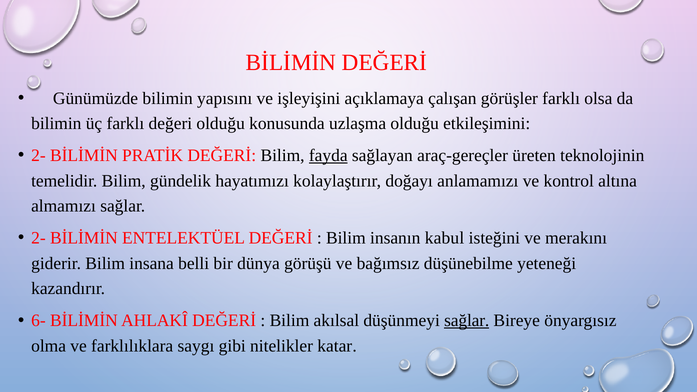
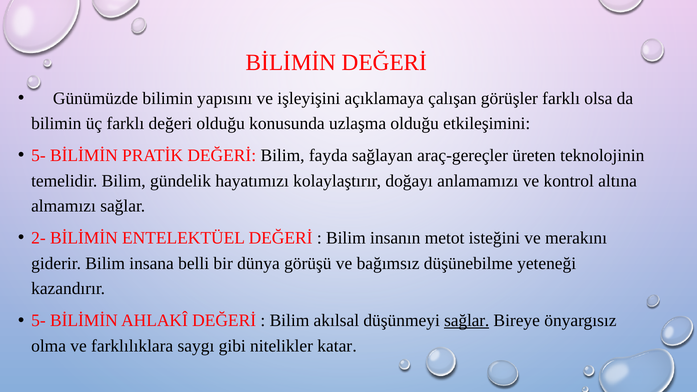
2-: 2- -> 5- (38, 156)
fayda underline: present -> none (328, 156)
kabul: kabul -> metot (445, 238)
6-: 6- -> 5- (38, 321)
